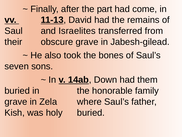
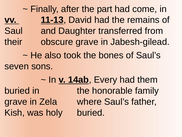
Israelites: Israelites -> Daughter (77, 31)
Down: Down -> Every (106, 80)
